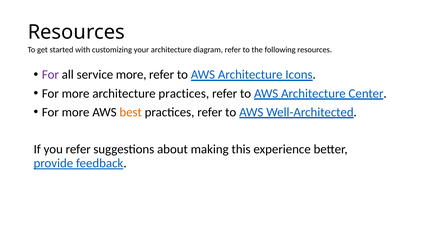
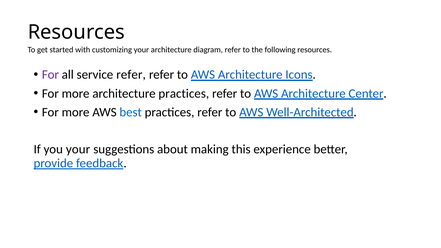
service more: more -> refer (131, 75)
best colour: orange -> blue (131, 112)
you refer: refer -> your (78, 149)
